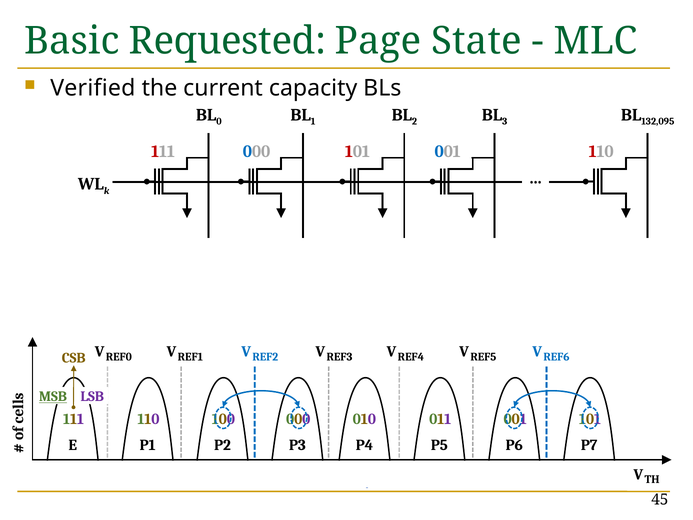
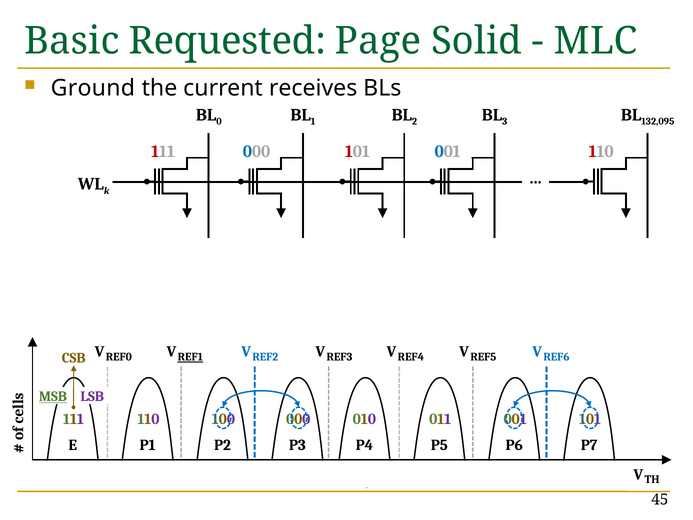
State: State -> Solid (477, 41)
Verified: Verified -> Ground (93, 88)
capacity: capacity -> receives (313, 88)
REF1 underline: none -> present (190, 357)
